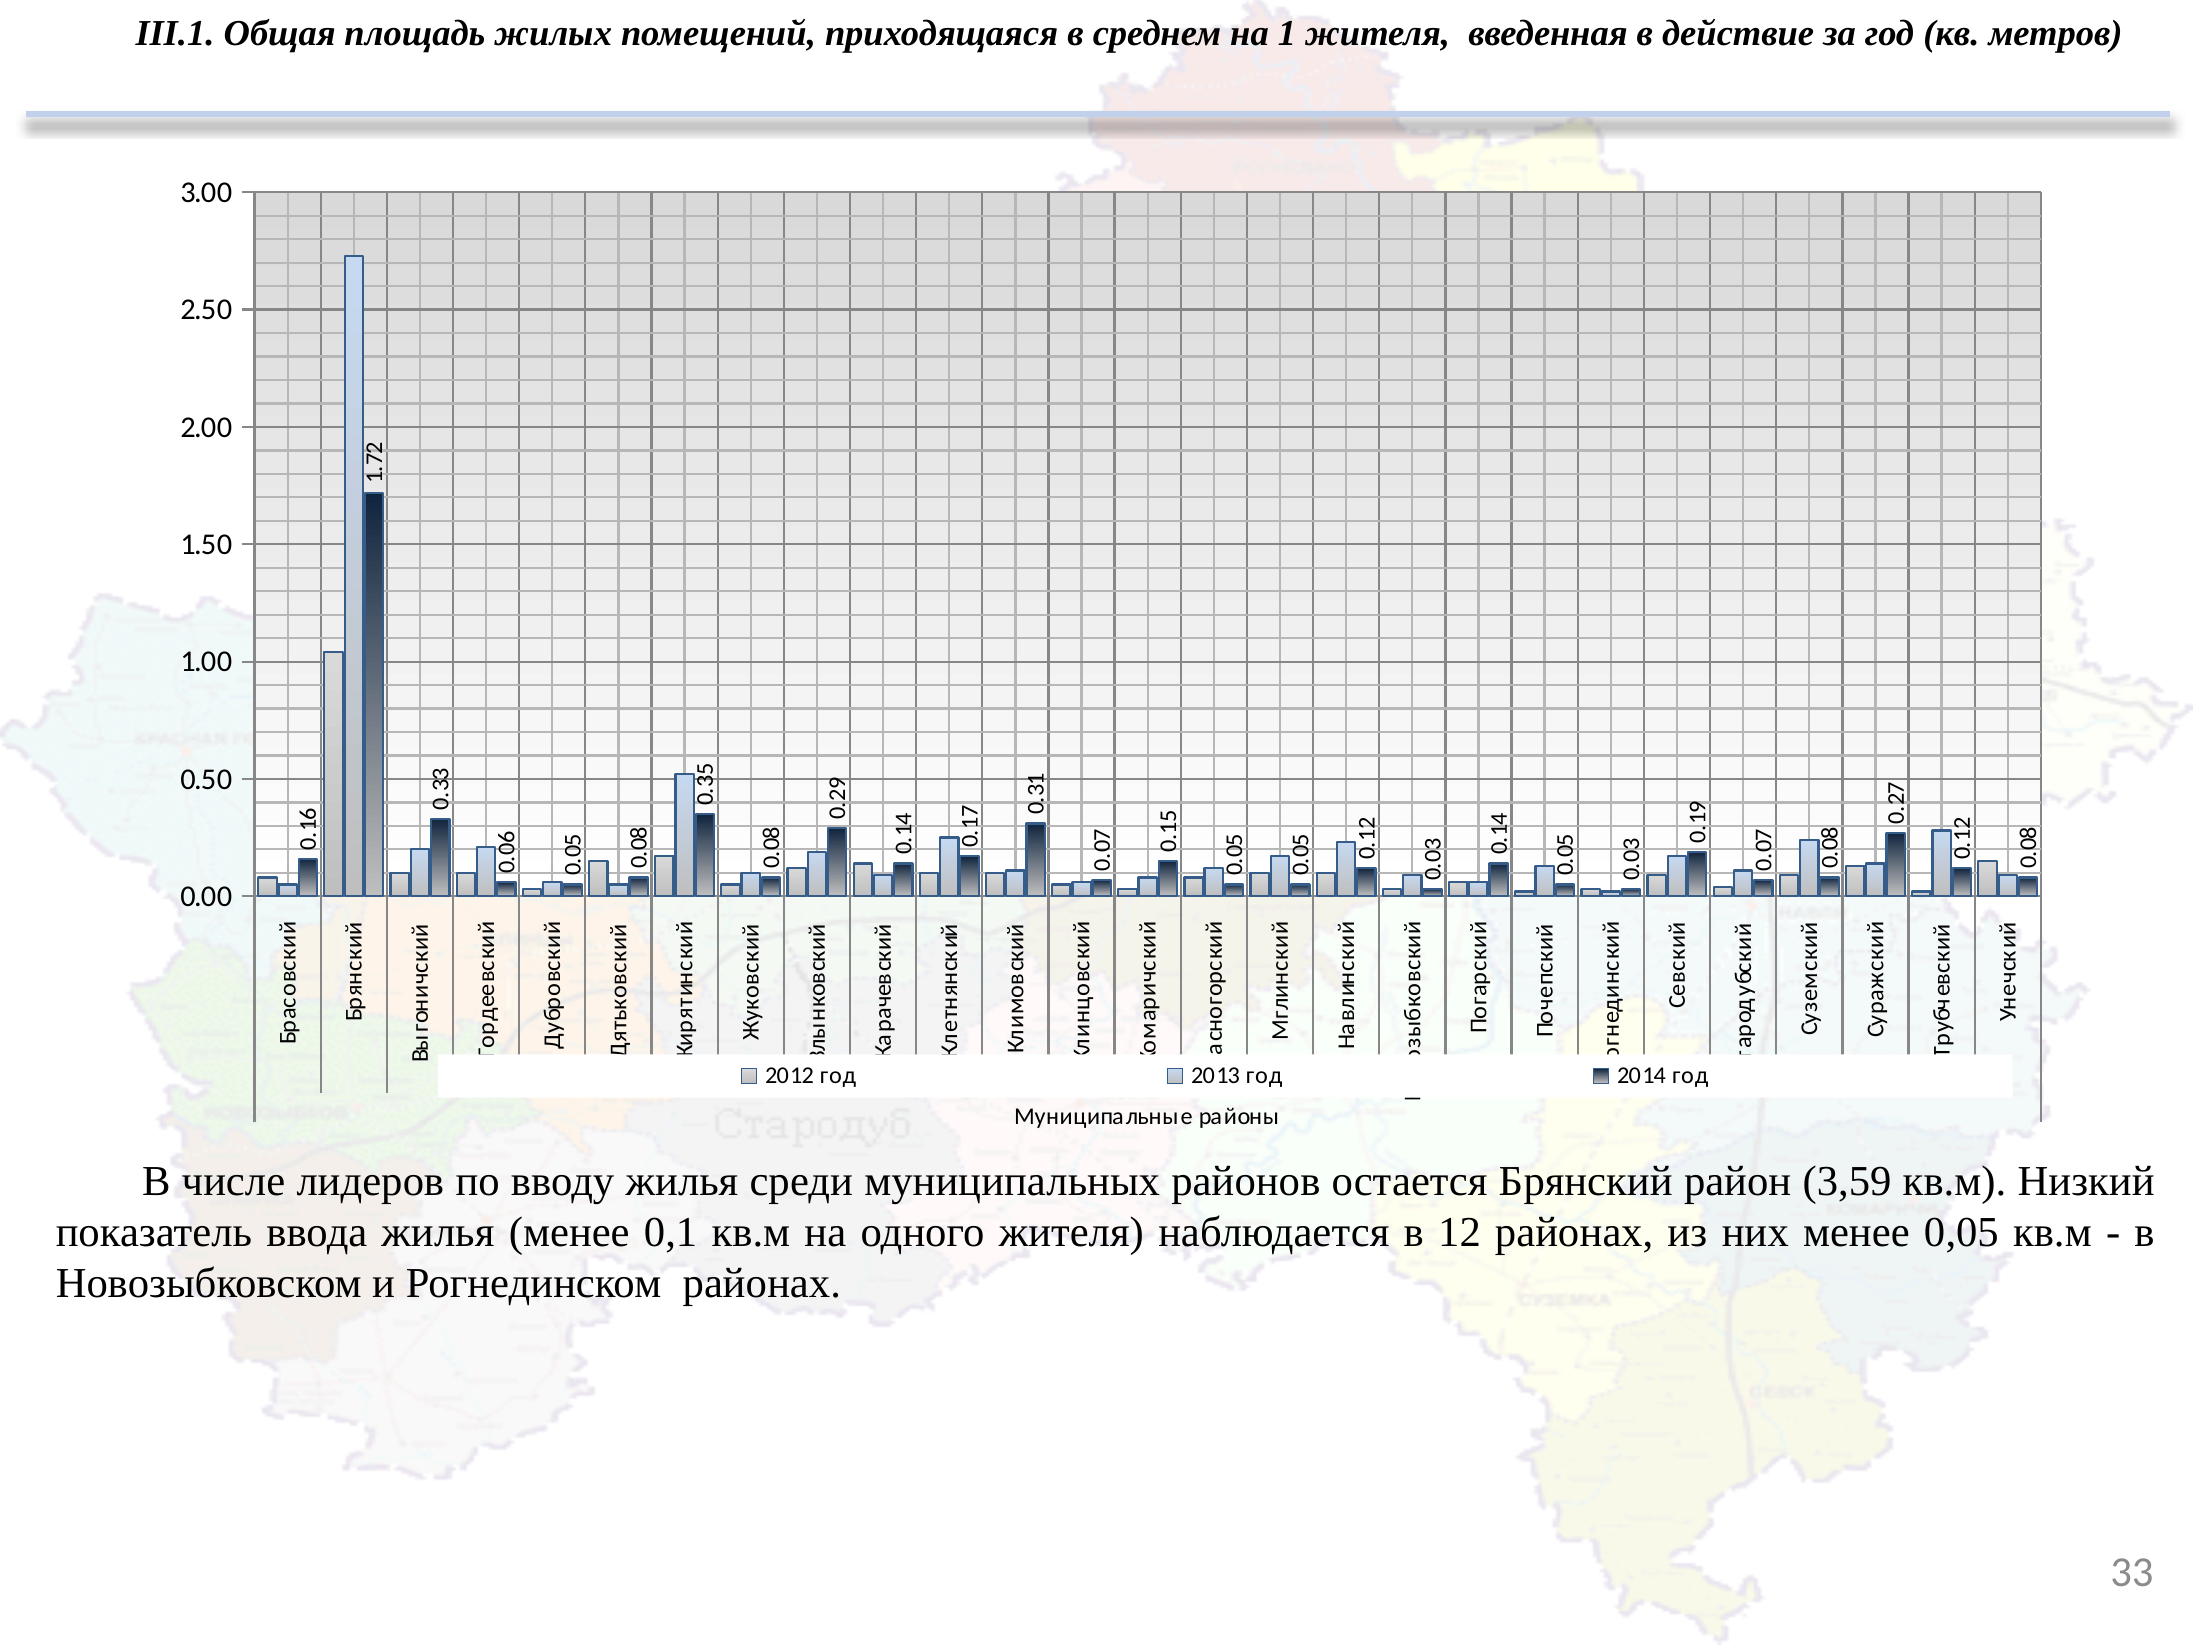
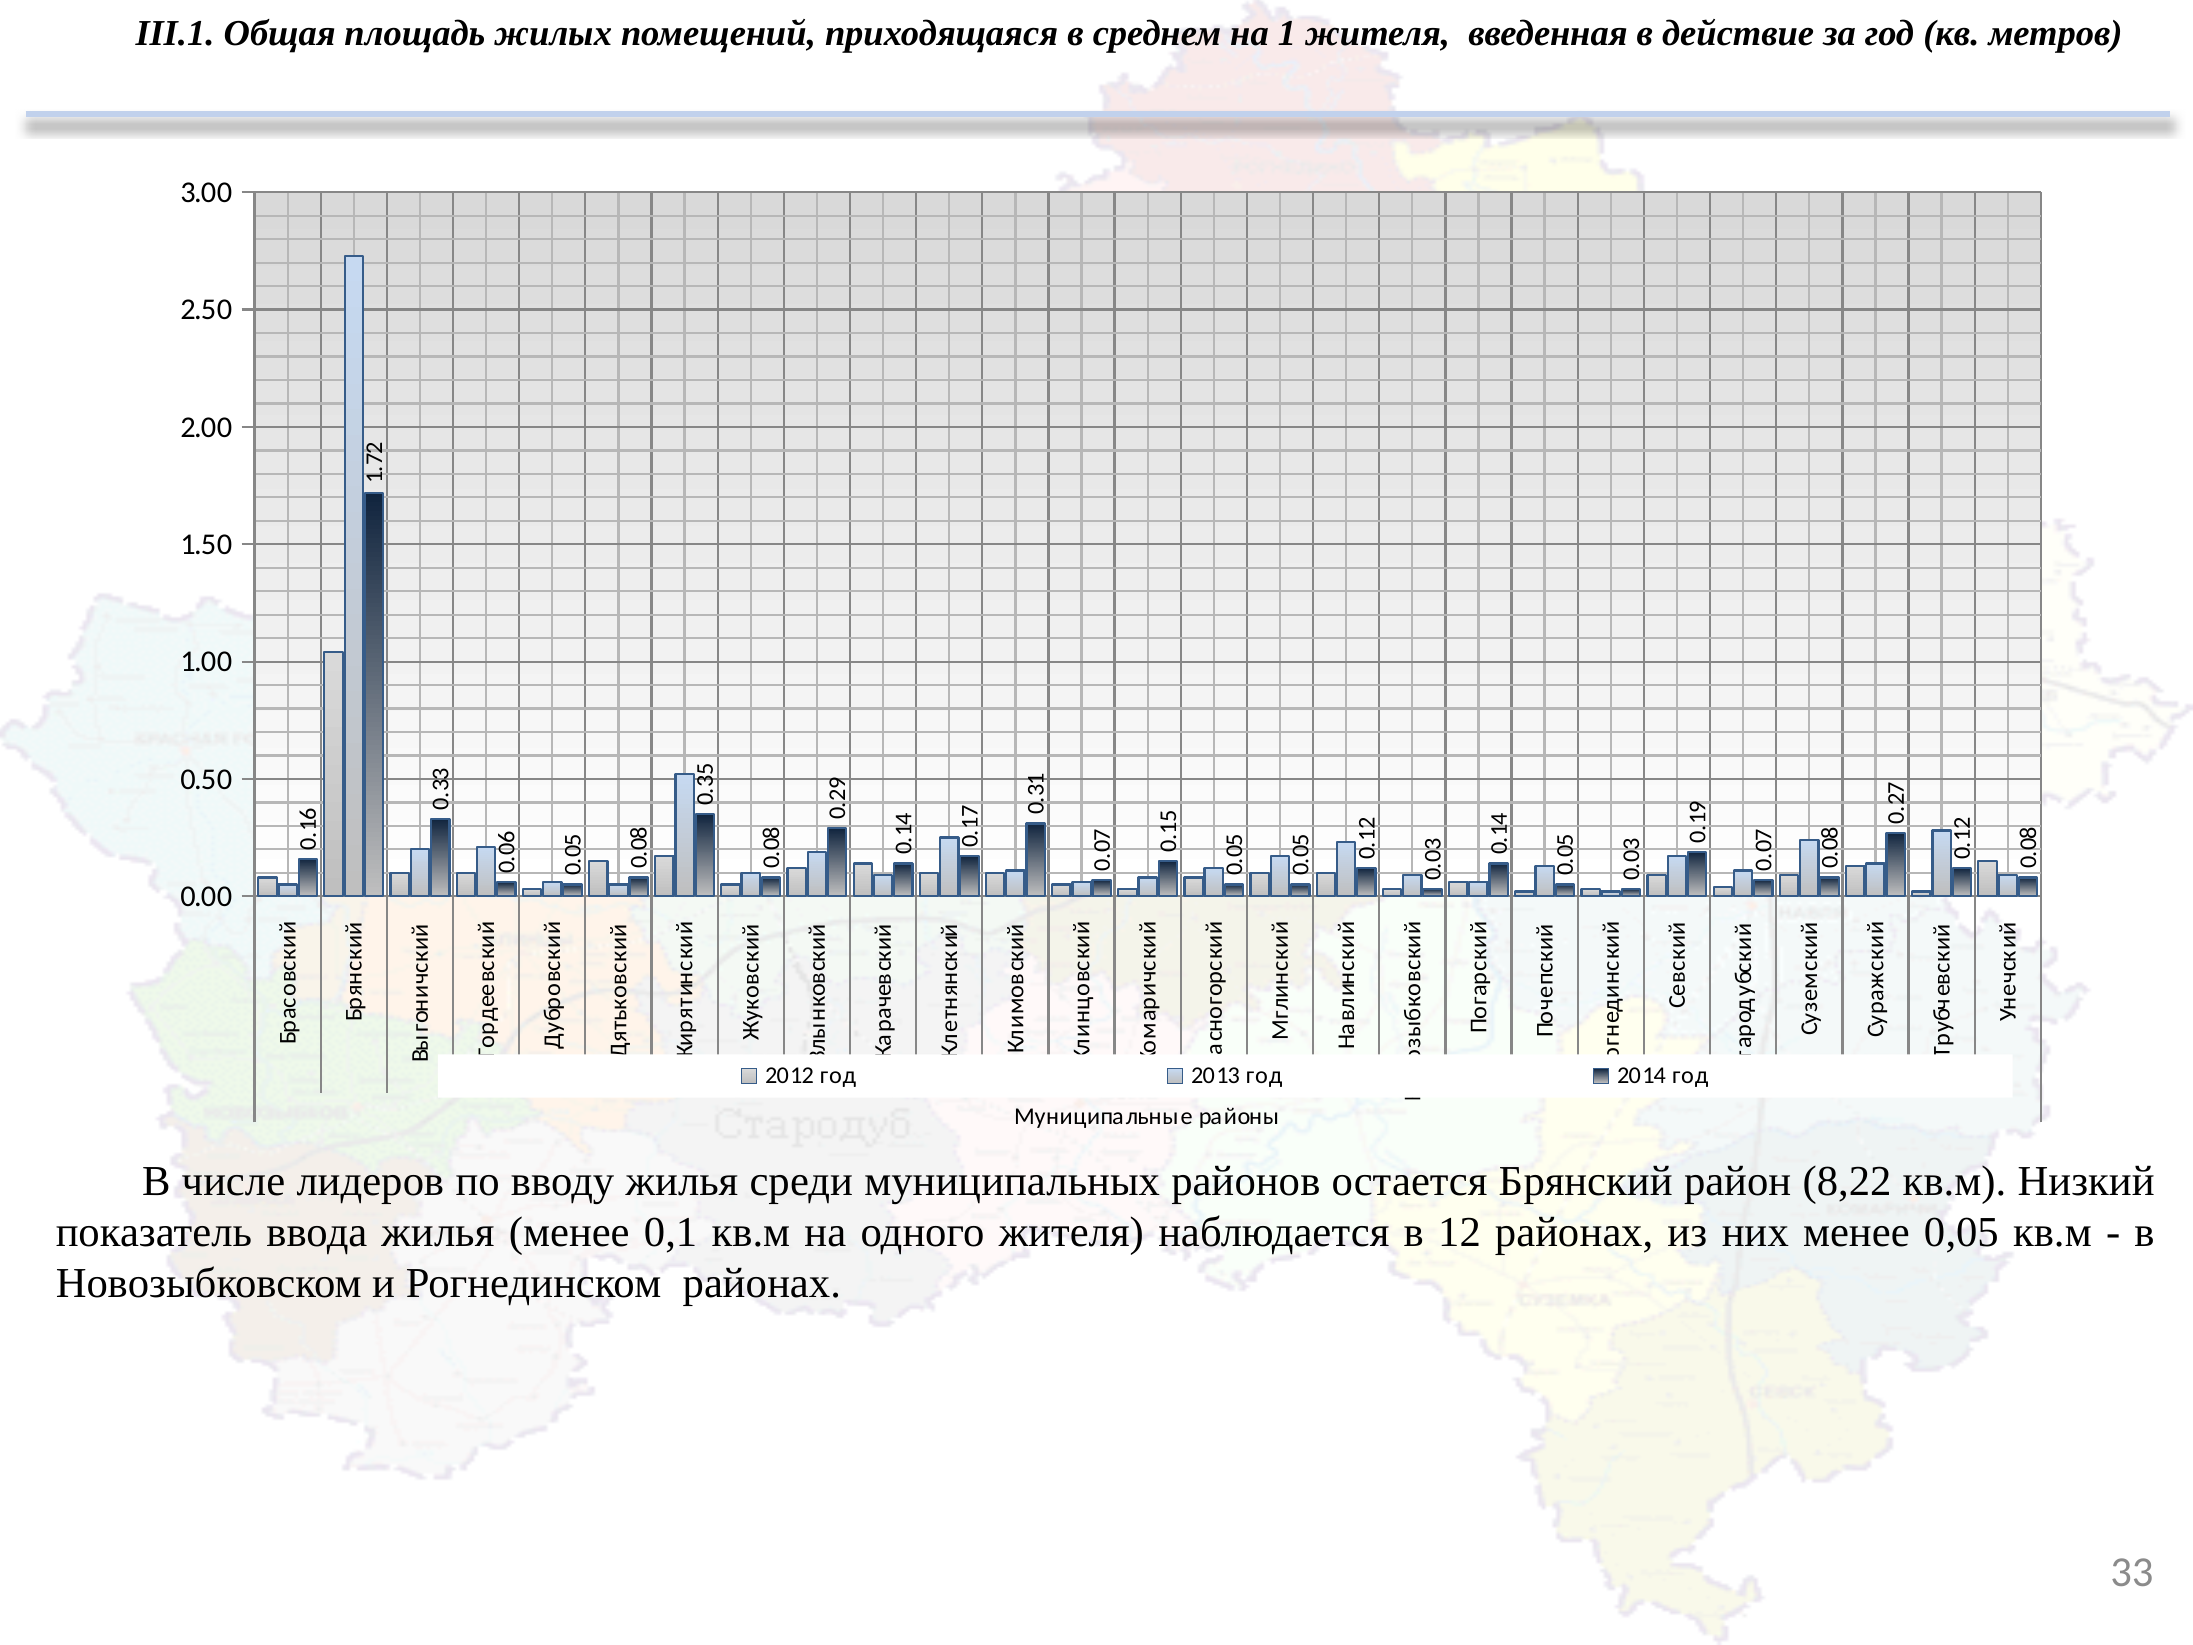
3,59: 3,59 -> 8,22 (1847, 1181)
